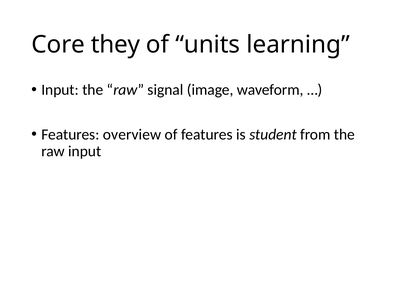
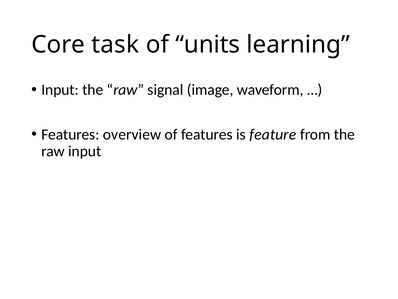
they: they -> task (115, 45)
student: student -> feature (273, 134)
